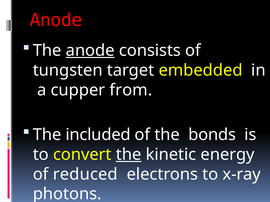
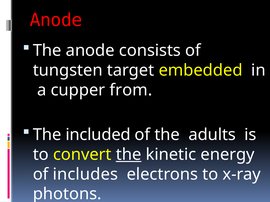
anode underline: present -> none (90, 51)
bonds: bonds -> adults (212, 135)
reduced: reduced -> includes (85, 175)
